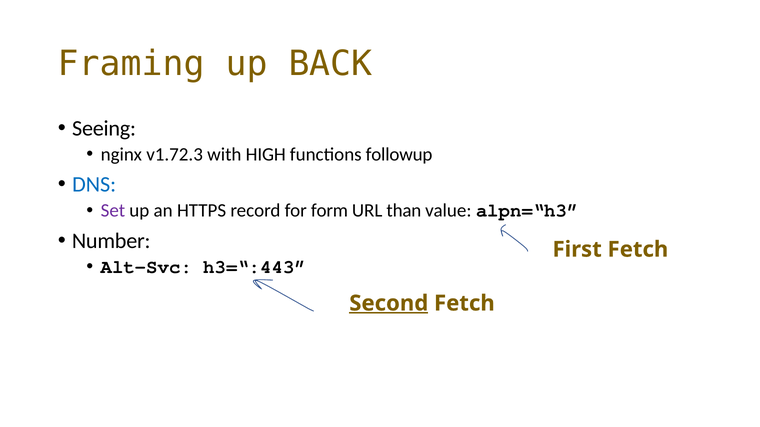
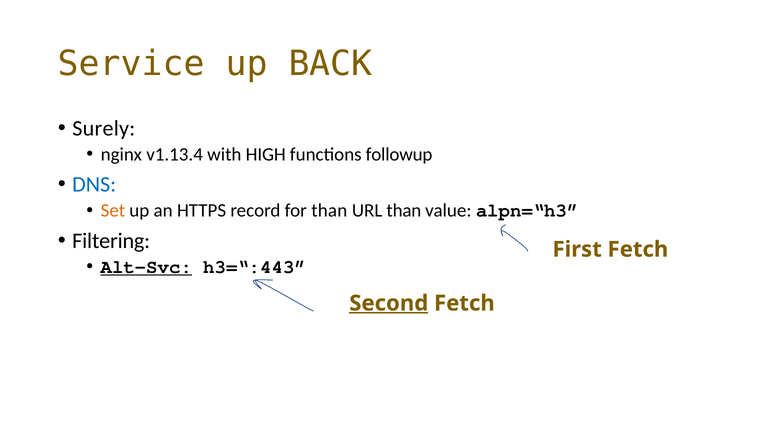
Framing: Framing -> Service (131, 64)
Seeing: Seeing -> Surely (104, 128)
v1.72.3: v1.72.3 -> v1.13.4 (175, 155)
Set colour: purple -> orange (113, 211)
for form: form -> than (329, 211)
Number: Number -> Filtering (111, 241)
Alt-Svc underline: none -> present (146, 267)
